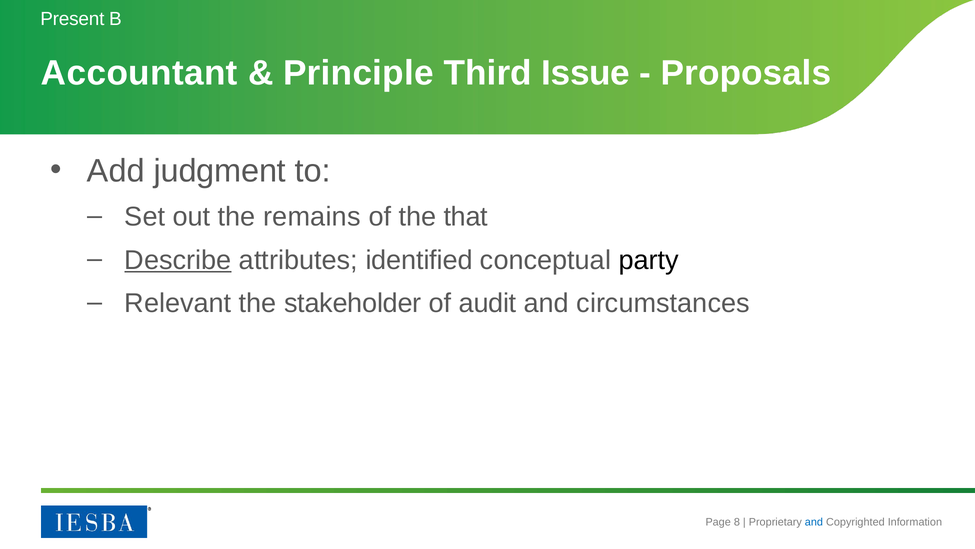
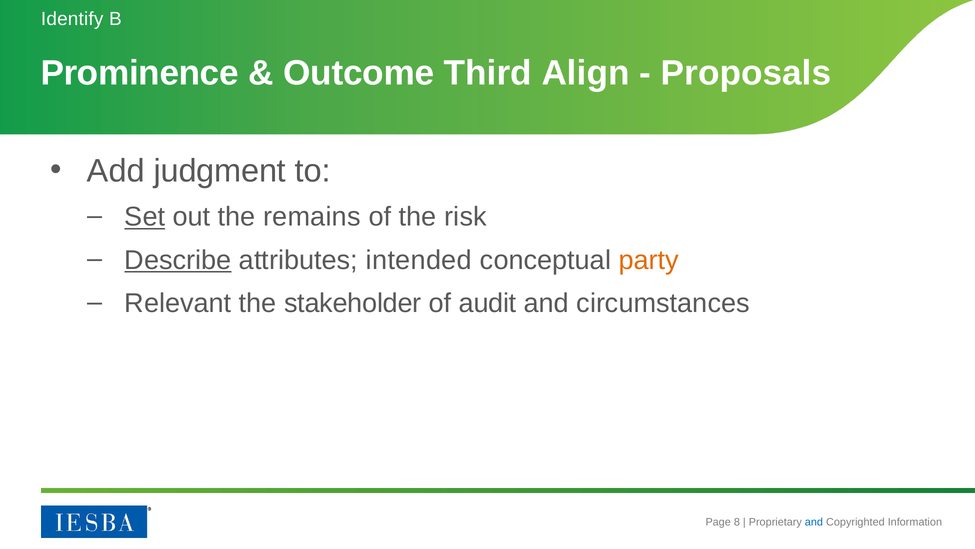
Present: Present -> Identify (72, 19)
Accountant: Accountant -> Prominence (140, 73)
Principle: Principle -> Outcome (359, 73)
Issue: Issue -> Align (586, 73)
Set underline: none -> present (145, 217)
that: that -> risk (466, 217)
identified: identified -> intended (419, 260)
party colour: black -> orange (649, 260)
